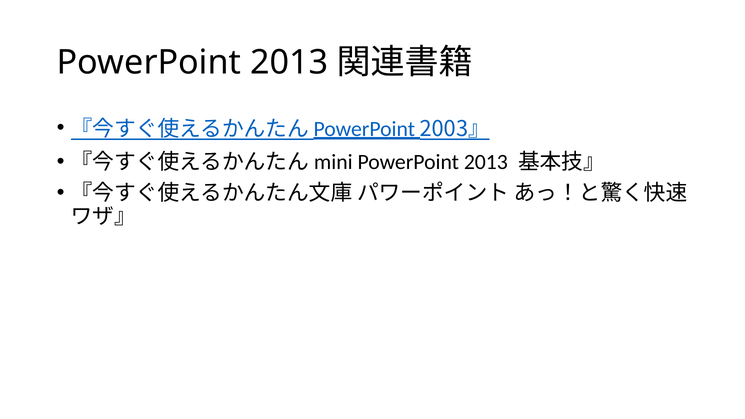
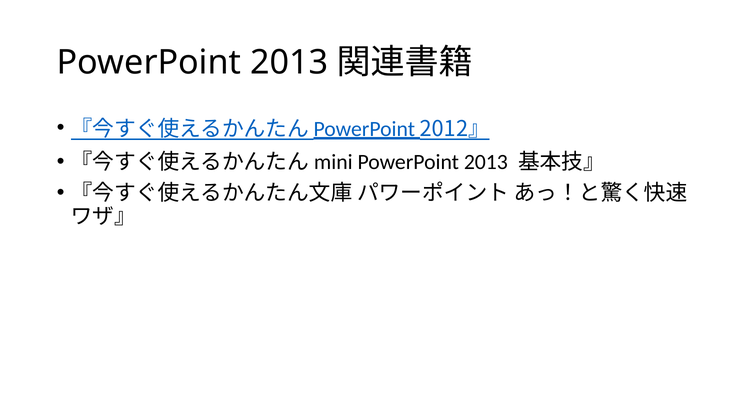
2003』: 2003』 -> 2012』 (455, 129)
